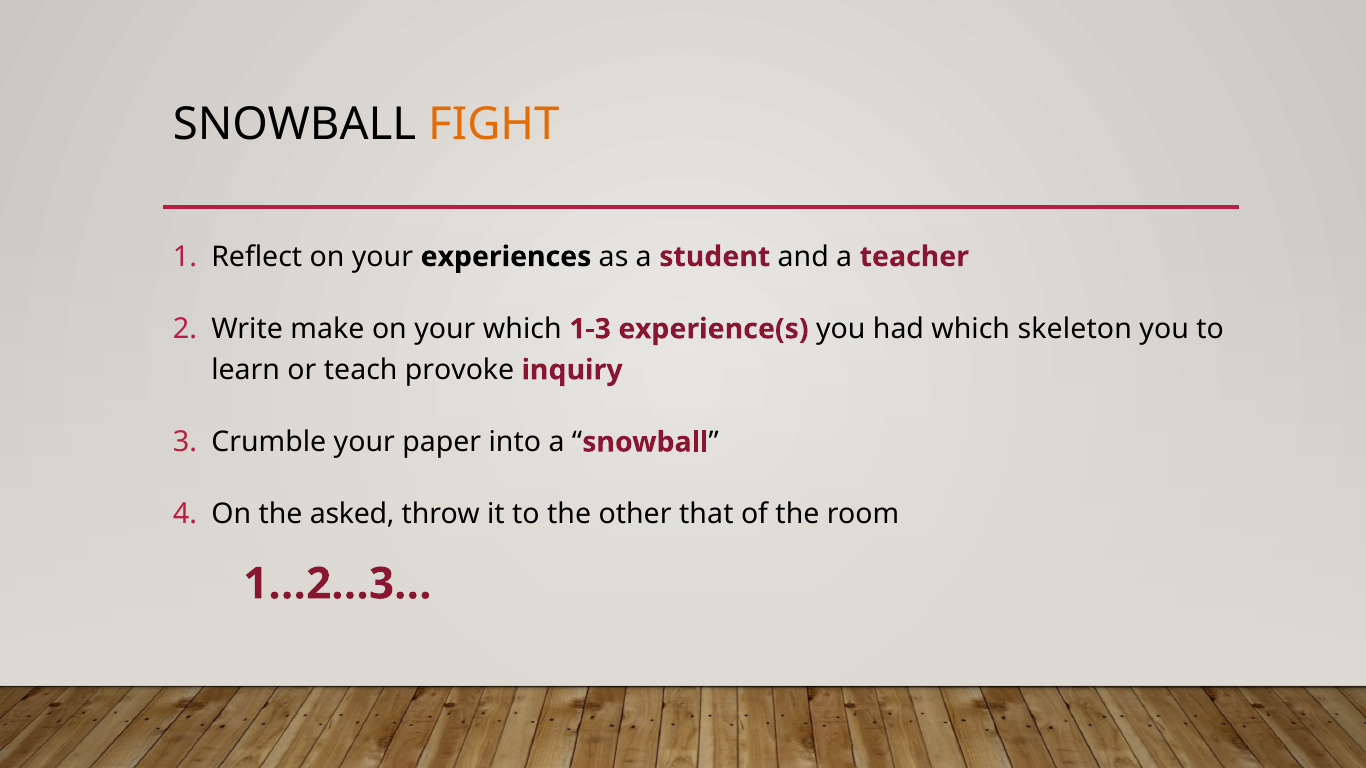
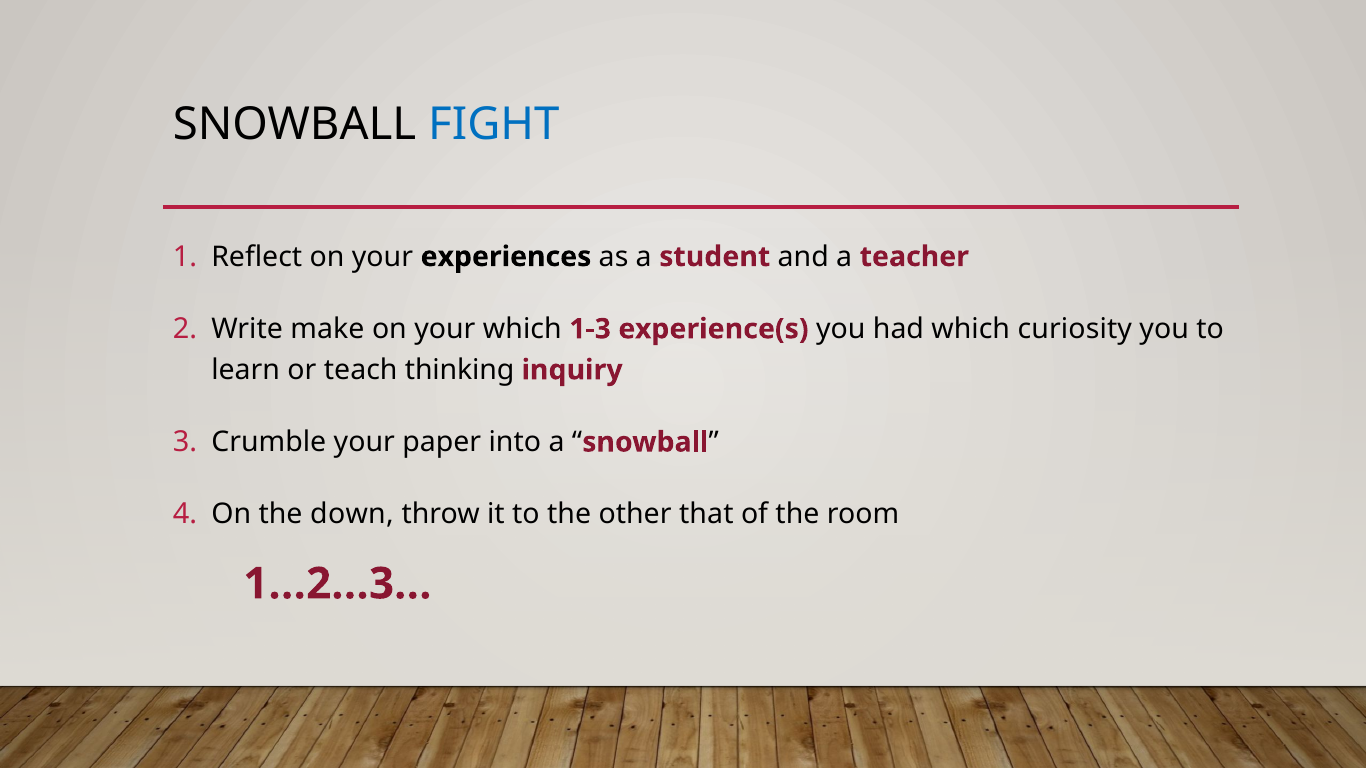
FIGHT colour: orange -> blue (494, 125)
skeleton: skeleton -> curiosity (1075, 329)
provoke: provoke -> thinking (460, 370)
asked: asked -> down (352, 515)
